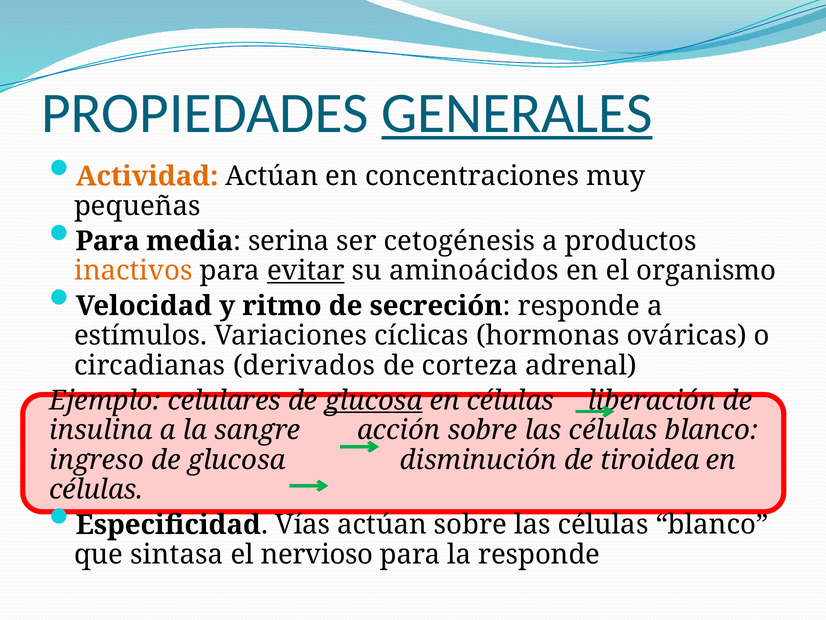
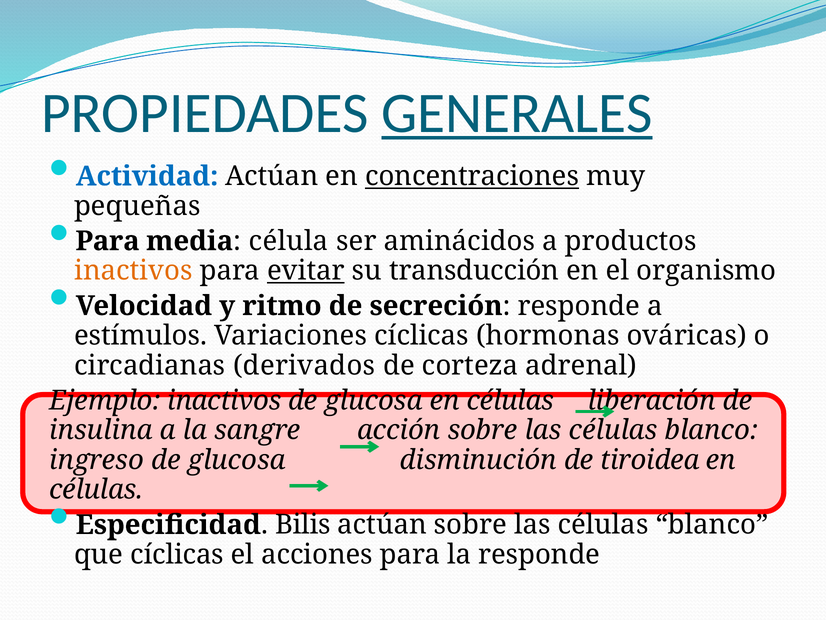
Actividad colour: orange -> blue (147, 176)
concentraciones underline: none -> present (472, 176)
serina: serina -> célula (289, 241)
cetogénesis: cetogénesis -> aminácidos (459, 241)
aminoácidos: aminoácidos -> transducción (474, 271)
Ejemplo celulares: celulares -> inactivos (224, 400)
glucosa underline: present -> none (374, 400)
Vías: Vías -> Bilis (303, 524)
que sintasa: sintasa -> cíclicas (177, 554)
nervioso: nervioso -> acciones (317, 554)
